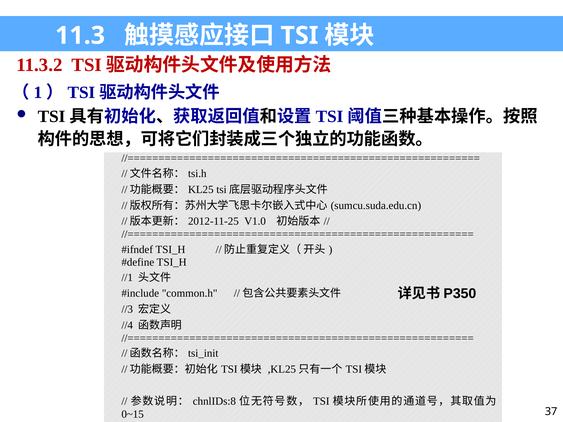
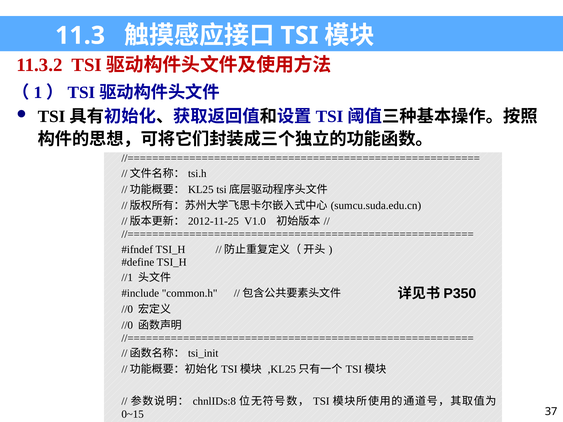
//3: //3 -> //0 (127, 310)
//4: //4 -> //0 (127, 325)
